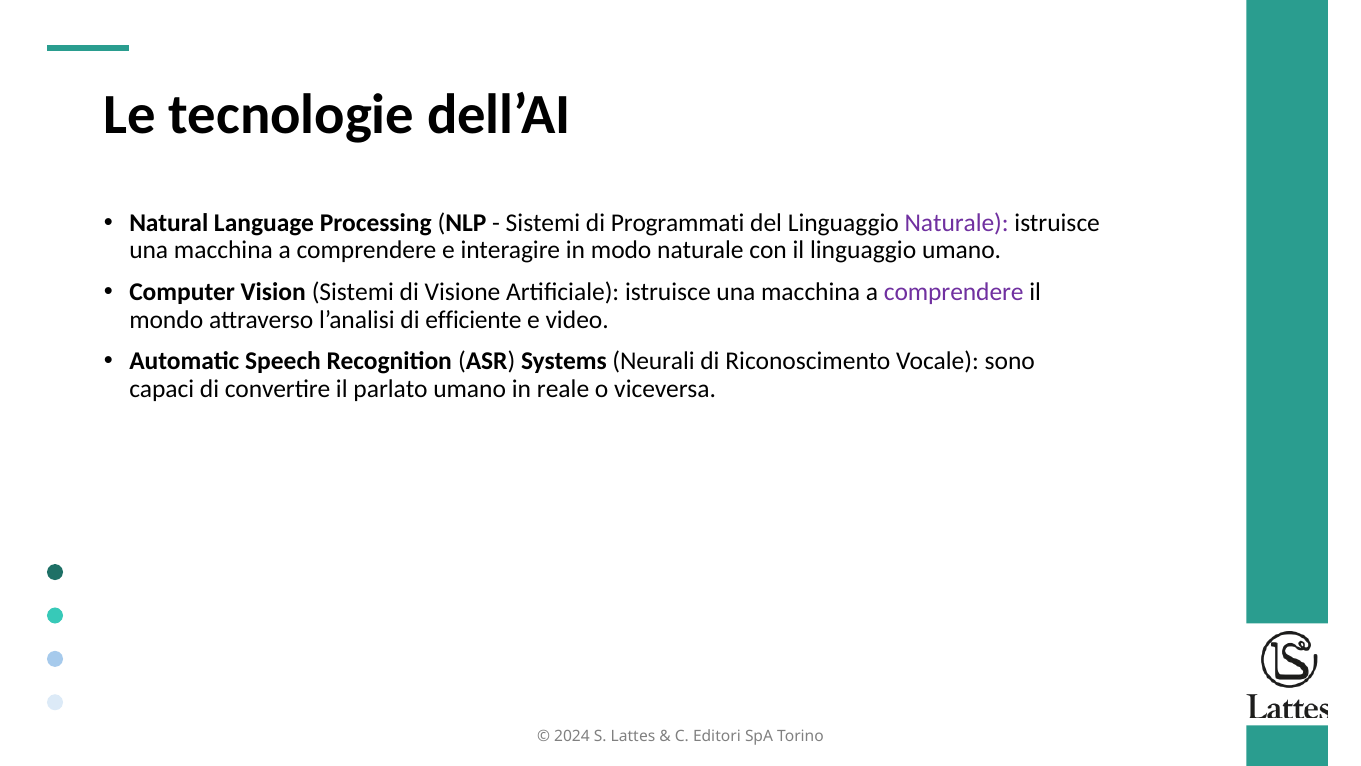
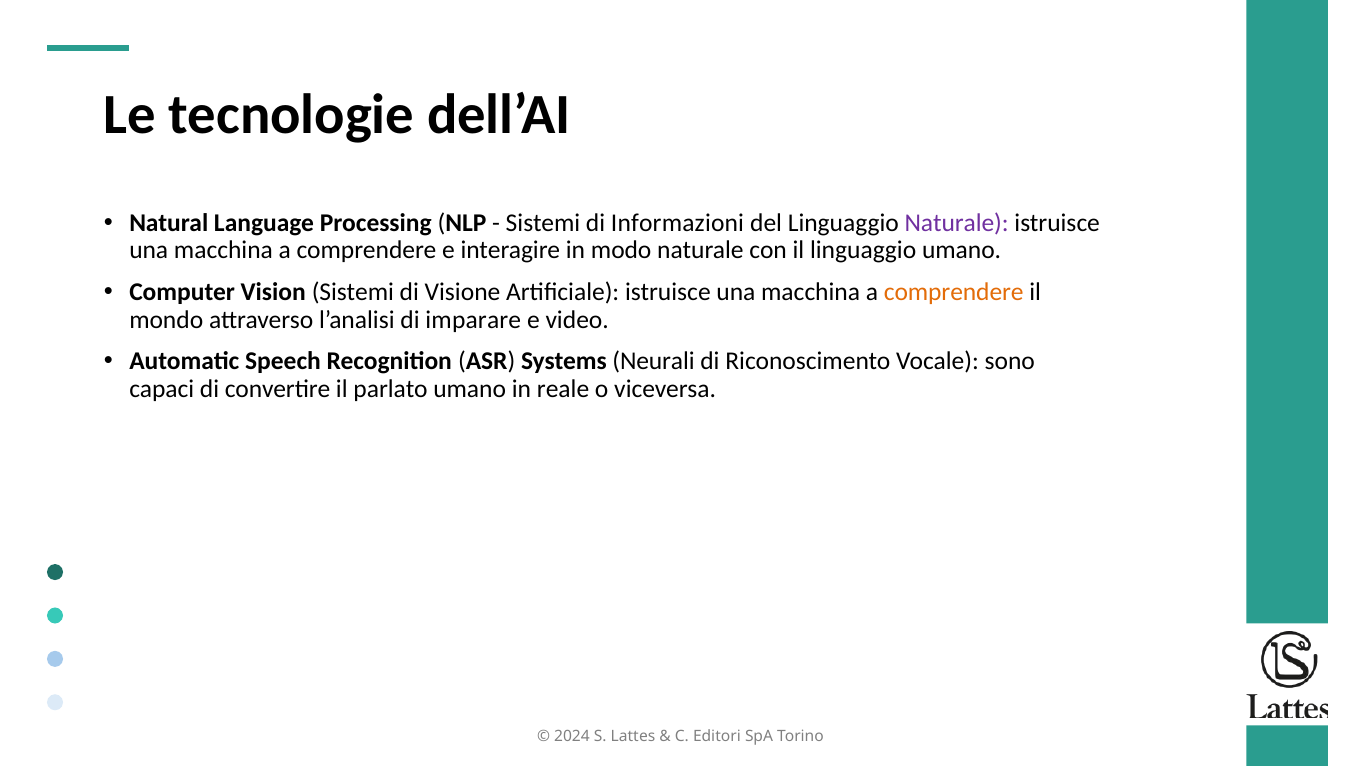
Programmati: Programmati -> Informazioni (678, 223)
comprendere colour: purple -> orange (954, 292)
efficiente: efficiente -> imparare (473, 319)
